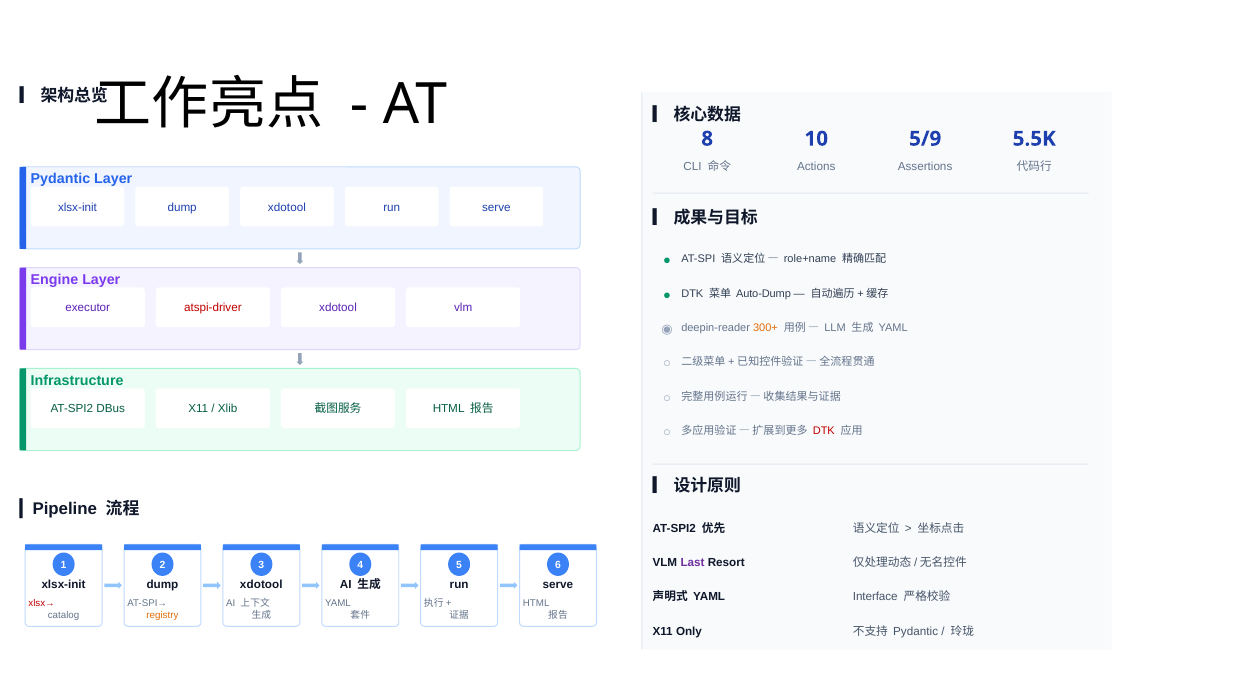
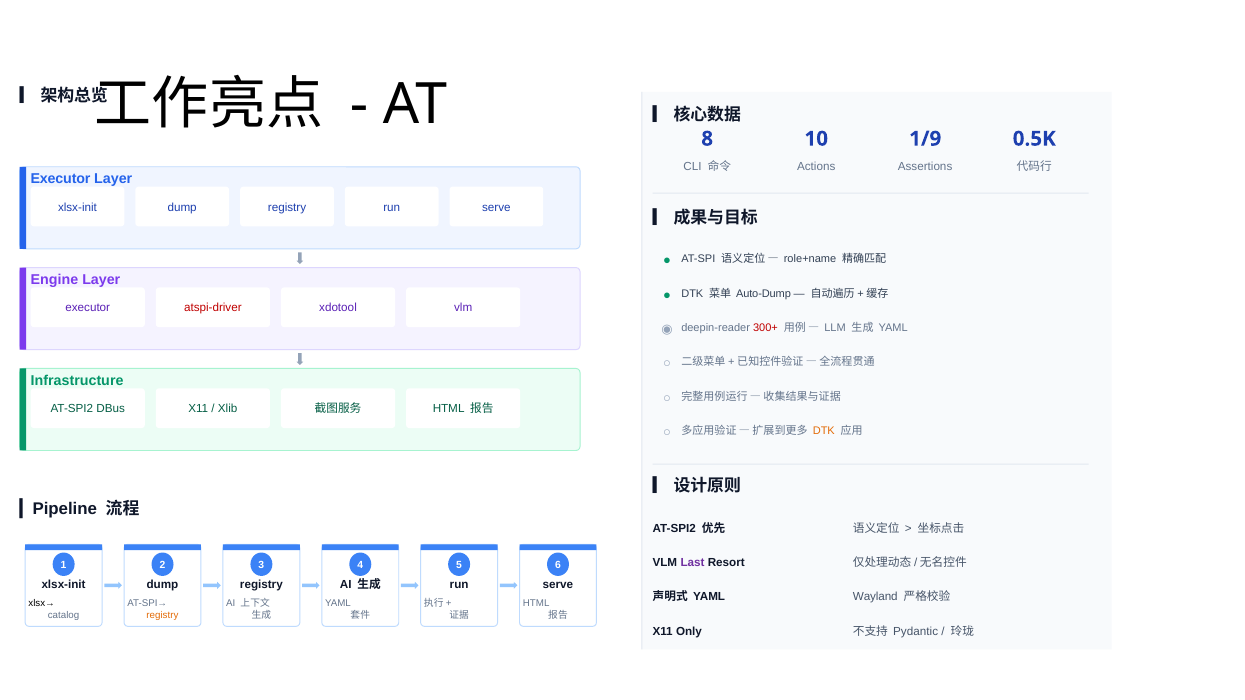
5/9: 5/9 -> 1/9 (925, 139)
5.5K: 5.5K -> 0.5K (1034, 139)
Pydantic: Pydantic -> Executor (61, 179)
dump xdotool: xdotool -> registry (287, 207)
300+ colour: orange -> red (765, 328)
DTK colour: red -> orange (824, 431)
xdotool: xdotool -> registry (261, 585)
Interface: Interface -> Wayland (875, 597)
xlsx→ colour: red -> black (42, 604)
